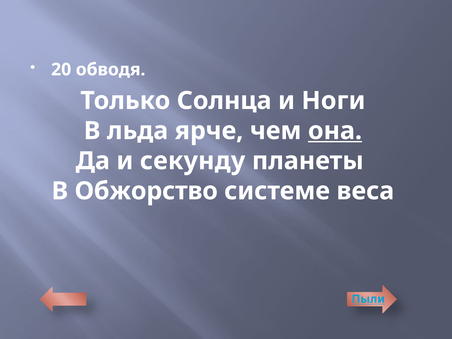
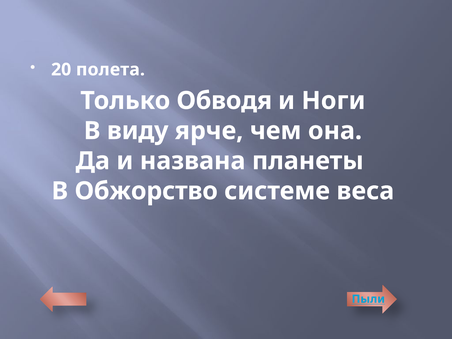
обводя: обводя -> полета (110, 70)
Солнца: Солнца -> Обводя (224, 101)
льда: льда -> виду (138, 131)
она underline: present -> none (335, 131)
секунду: секунду -> названа (193, 161)
